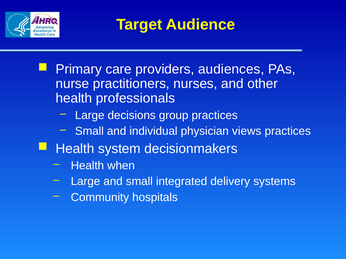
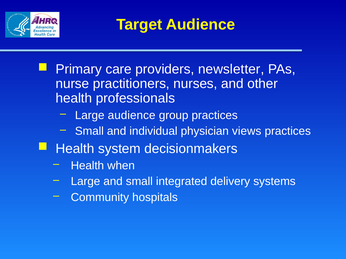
audiences: audiences -> newsletter (231, 69)
Large decisions: decisions -> audience (132, 115)
